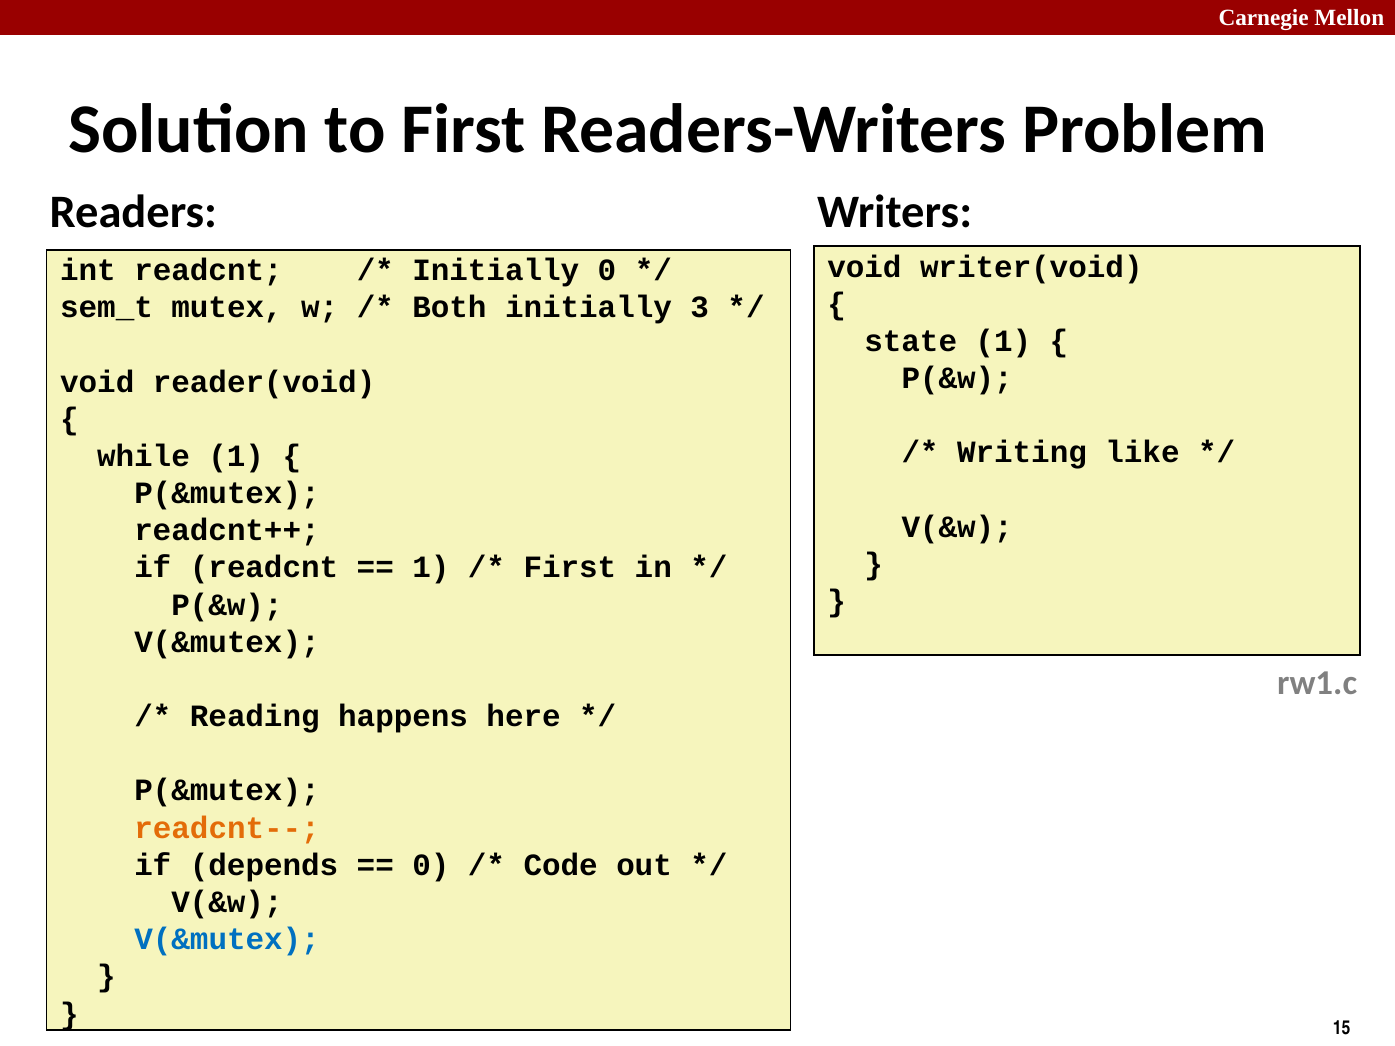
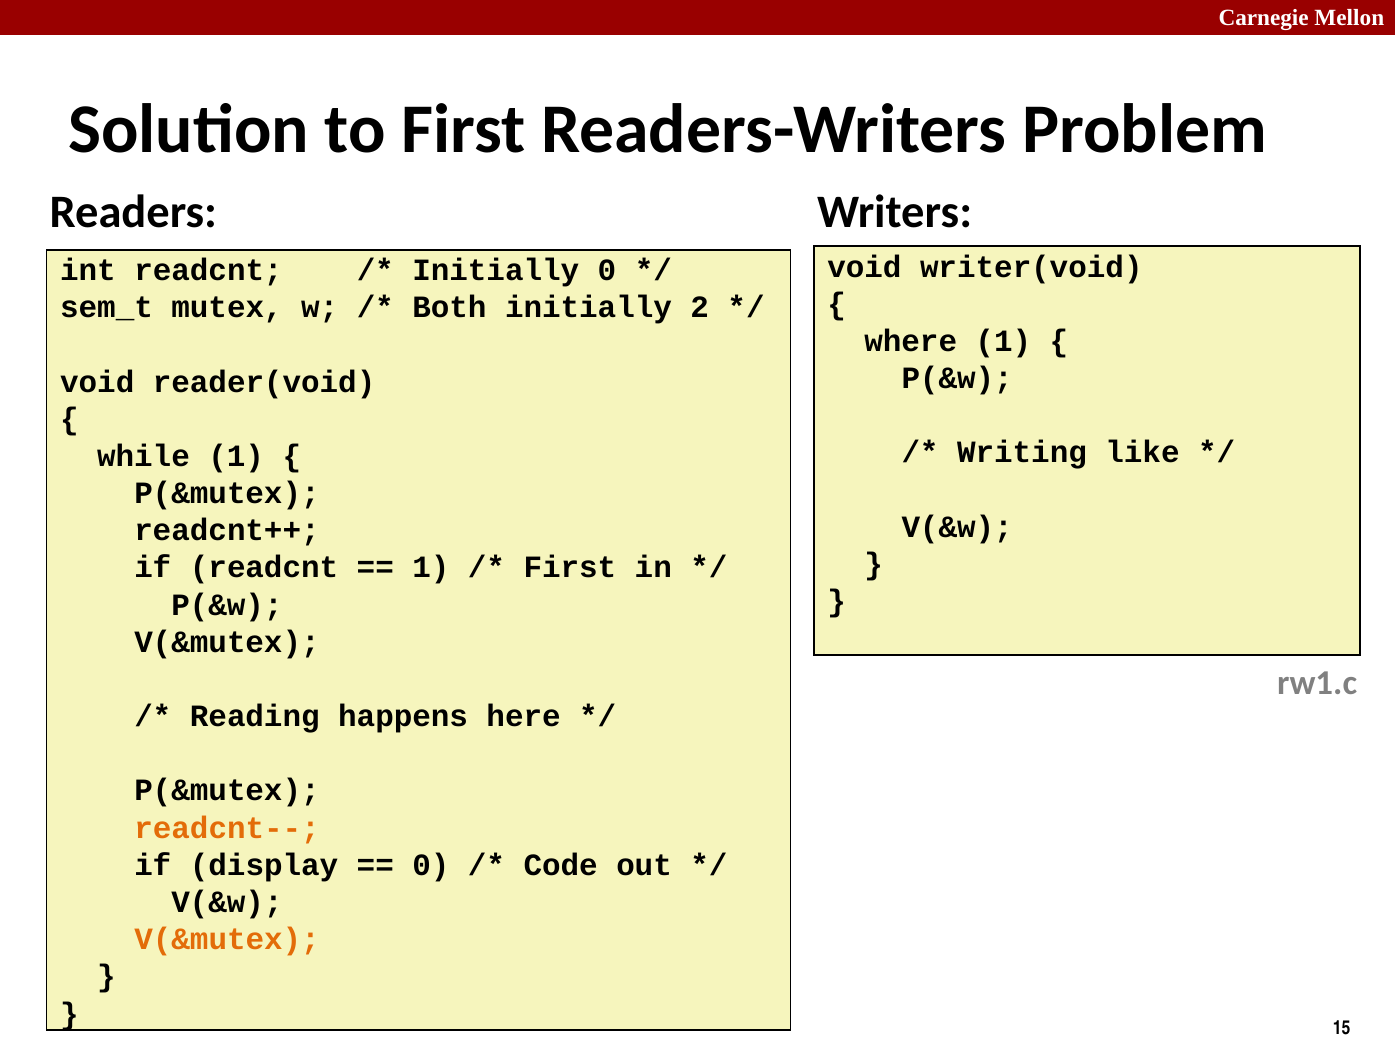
3: 3 -> 2 (700, 308)
state: state -> where (911, 341)
depends: depends -> display (264, 865)
V(&mutex colour: blue -> orange (227, 940)
